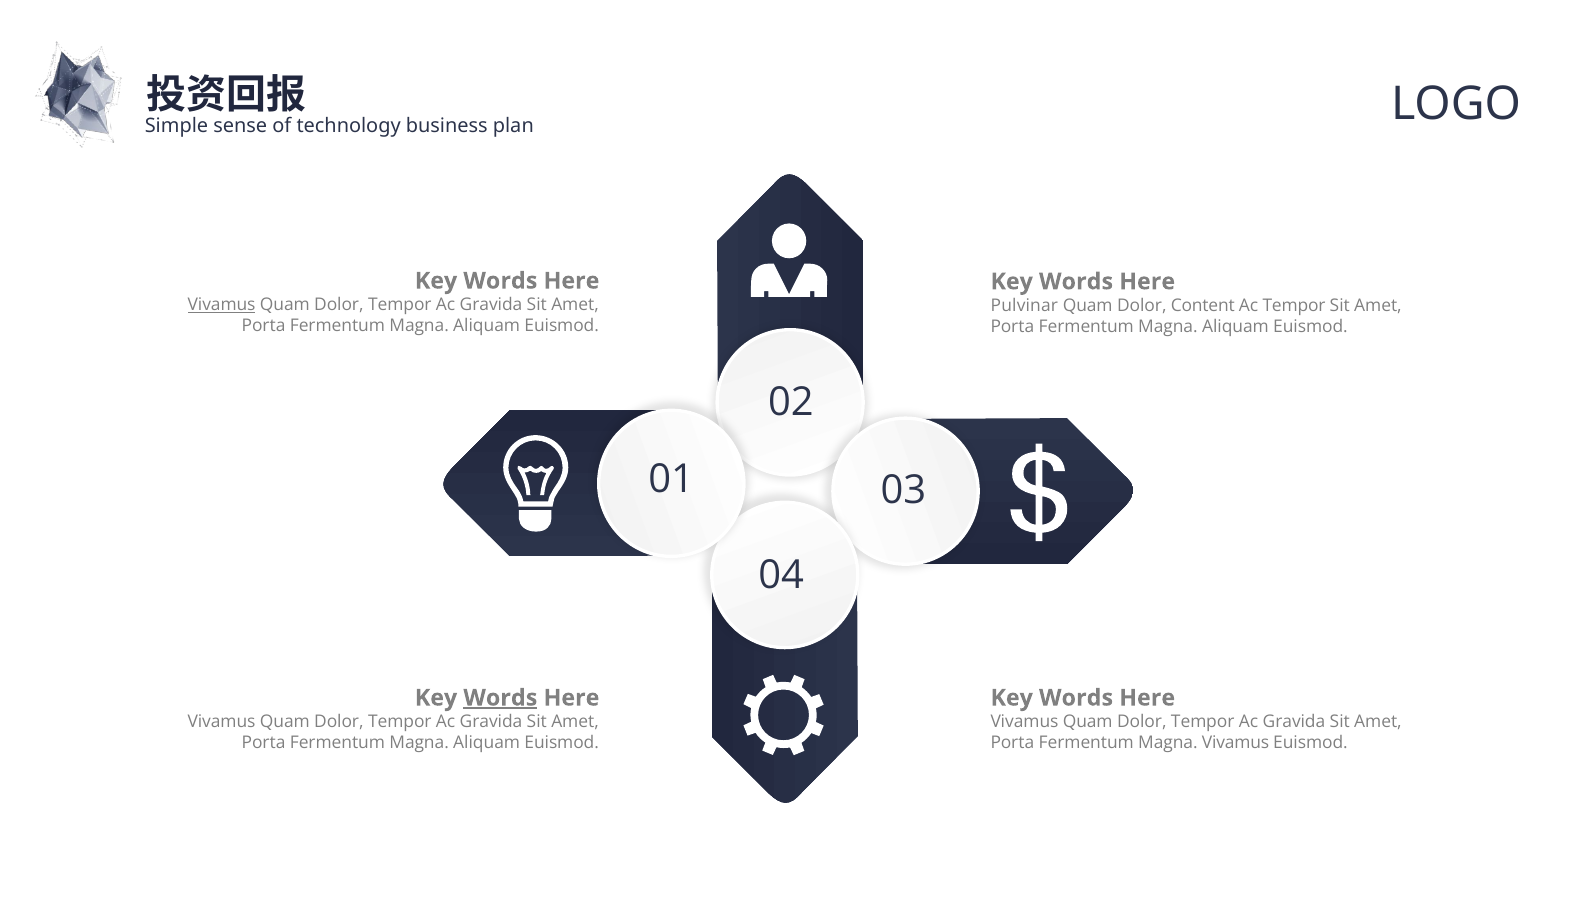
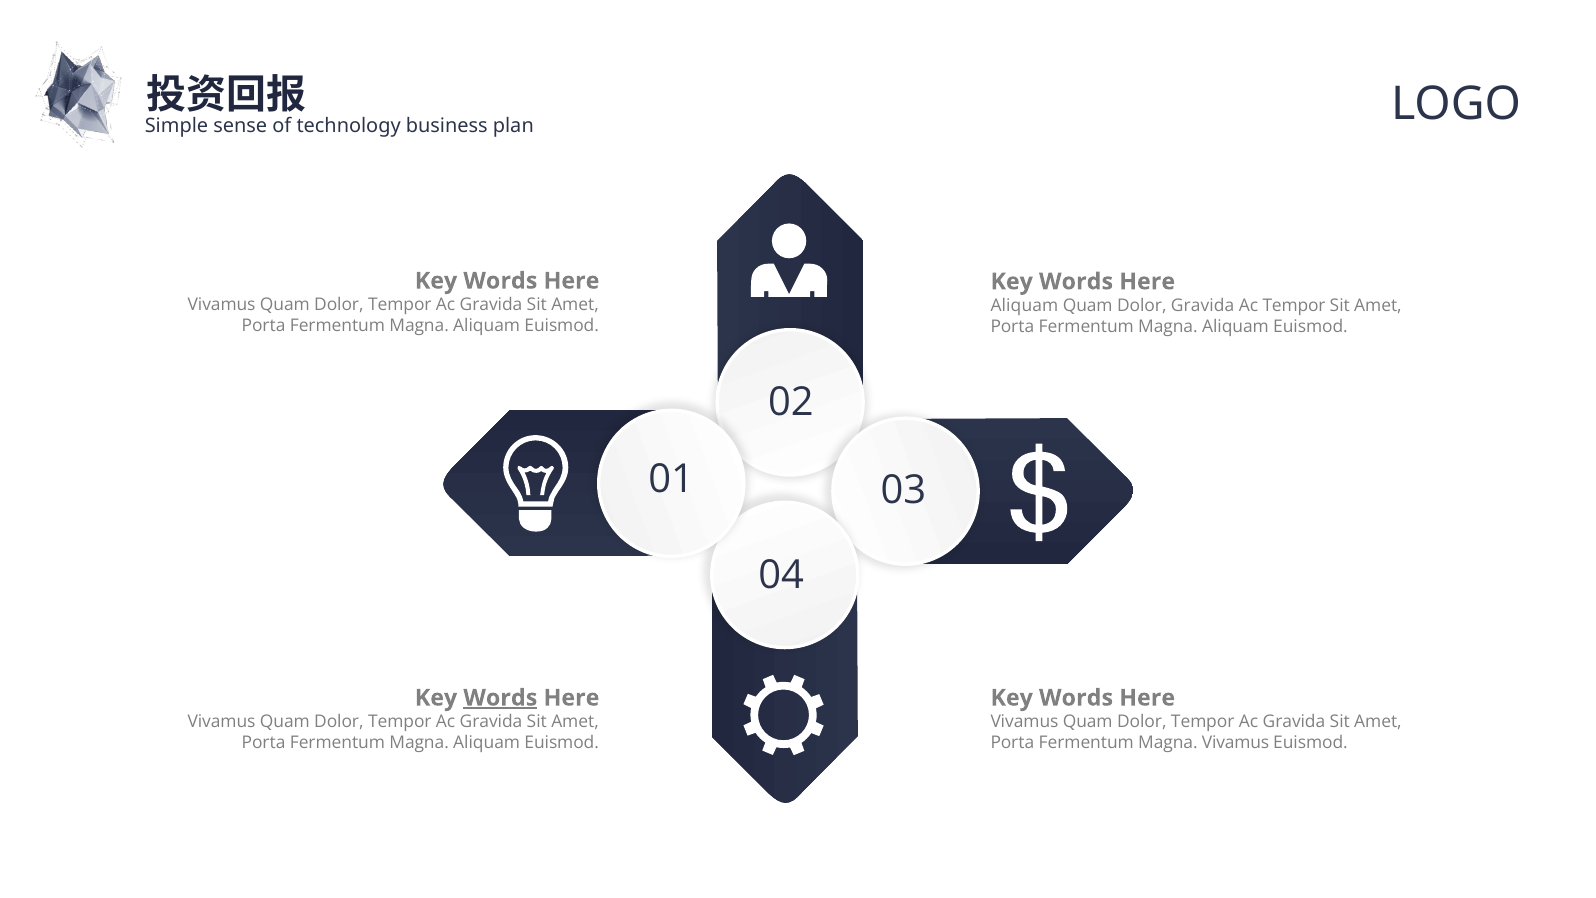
Vivamus underline: present -> none (222, 305)
Pulvinar: Pulvinar -> Aliquam (1024, 306)
Dolor Content: Content -> Gravida (1203, 306)
